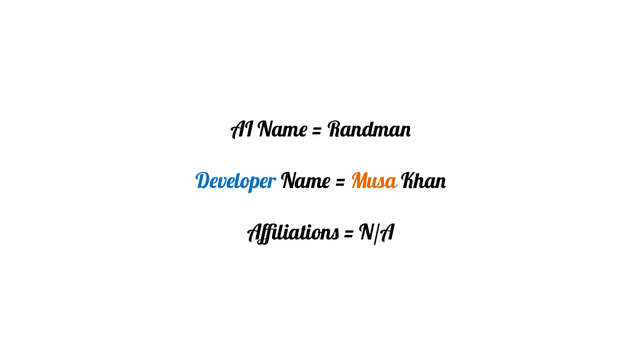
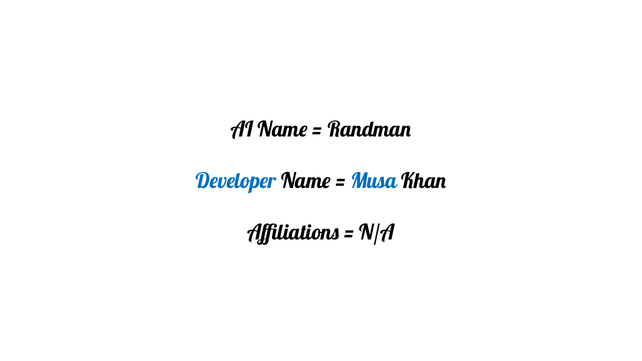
Musa colour: orange -> blue (374, 181)
